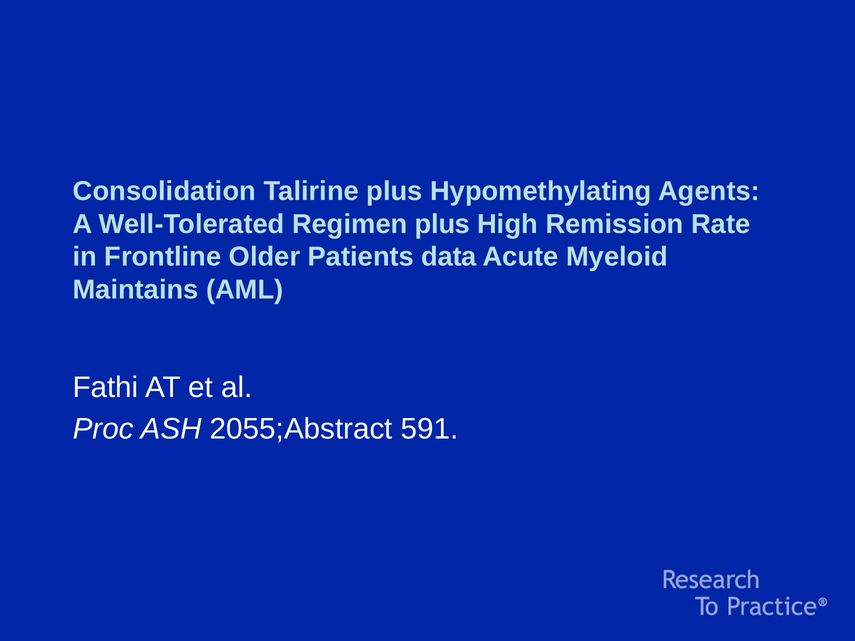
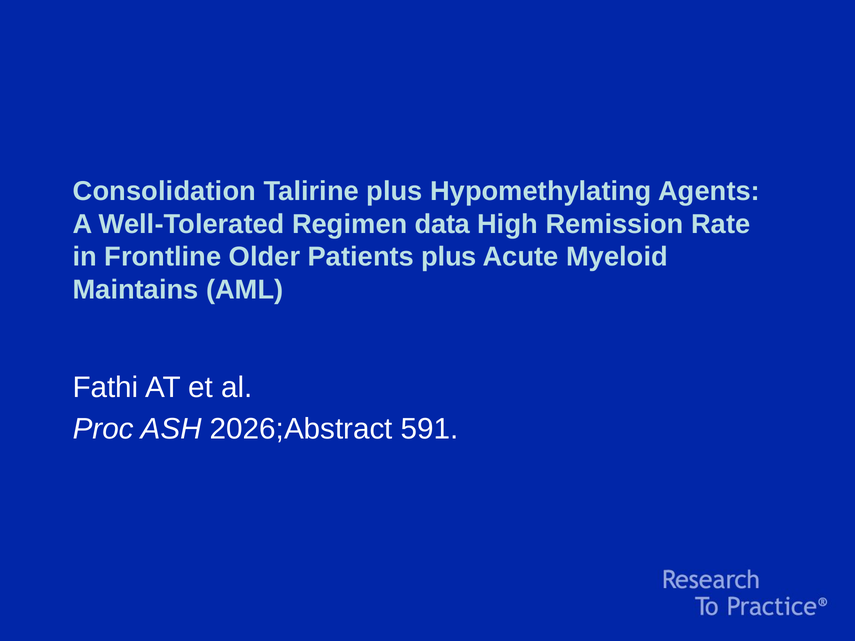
Regimen plus: plus -> data (443, 224)
Patients data: data -> plus (449, 257)
2055;Abstract: 2055;Abstract -> 2026;Abstract (301, 429)
